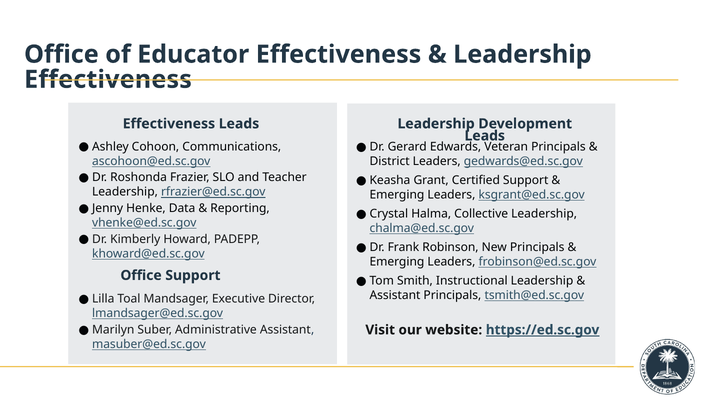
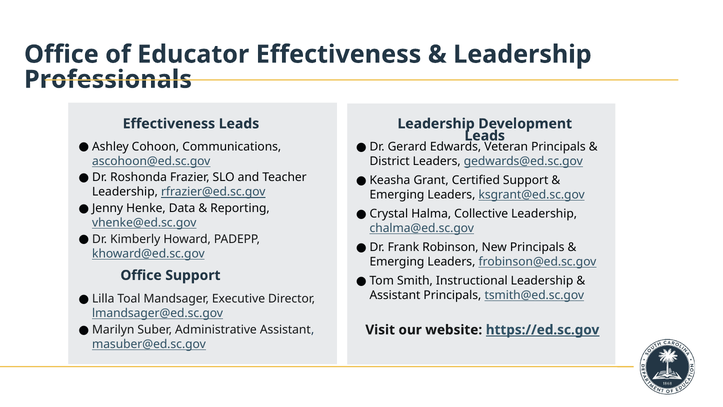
Effectiveness: Effectiveness -> Professionals (108, 79)
